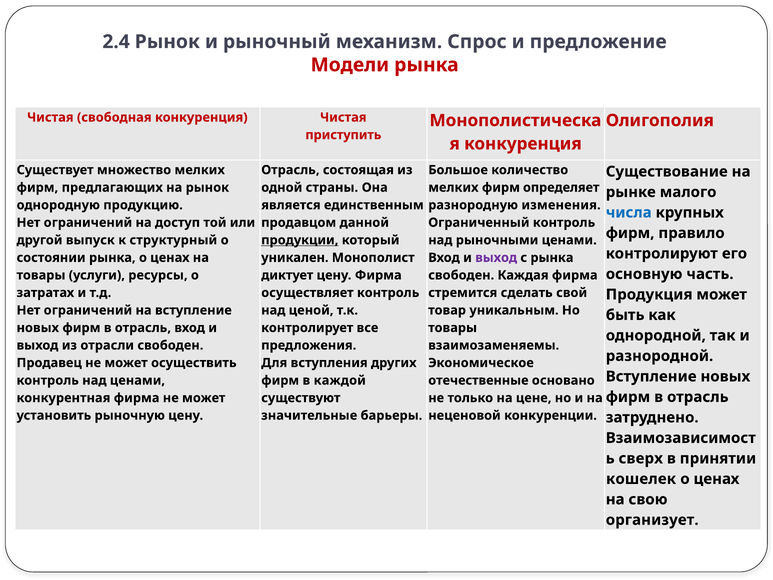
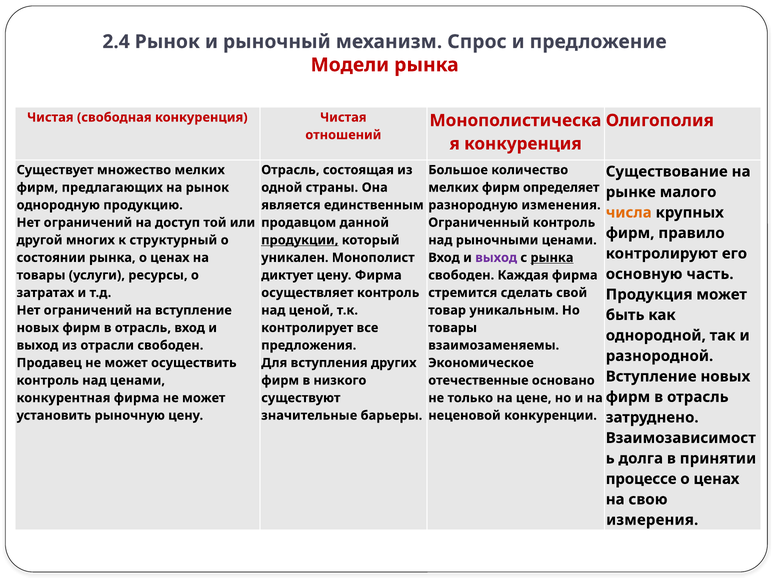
приступить: приступить -> отношений (343, 135)
числа colour: blue -> orange (629, 212)
выпуск: выпуск -> многих (90, 240)
рынка underline: none -> present (552, 258)
каждой: каждой -> низкого (340, 380)
сверх: сверх -> долга (641, 458)
кошелек: кошелек -> процессе (641, 479)
организует: организует -> измерения (652, 520)
